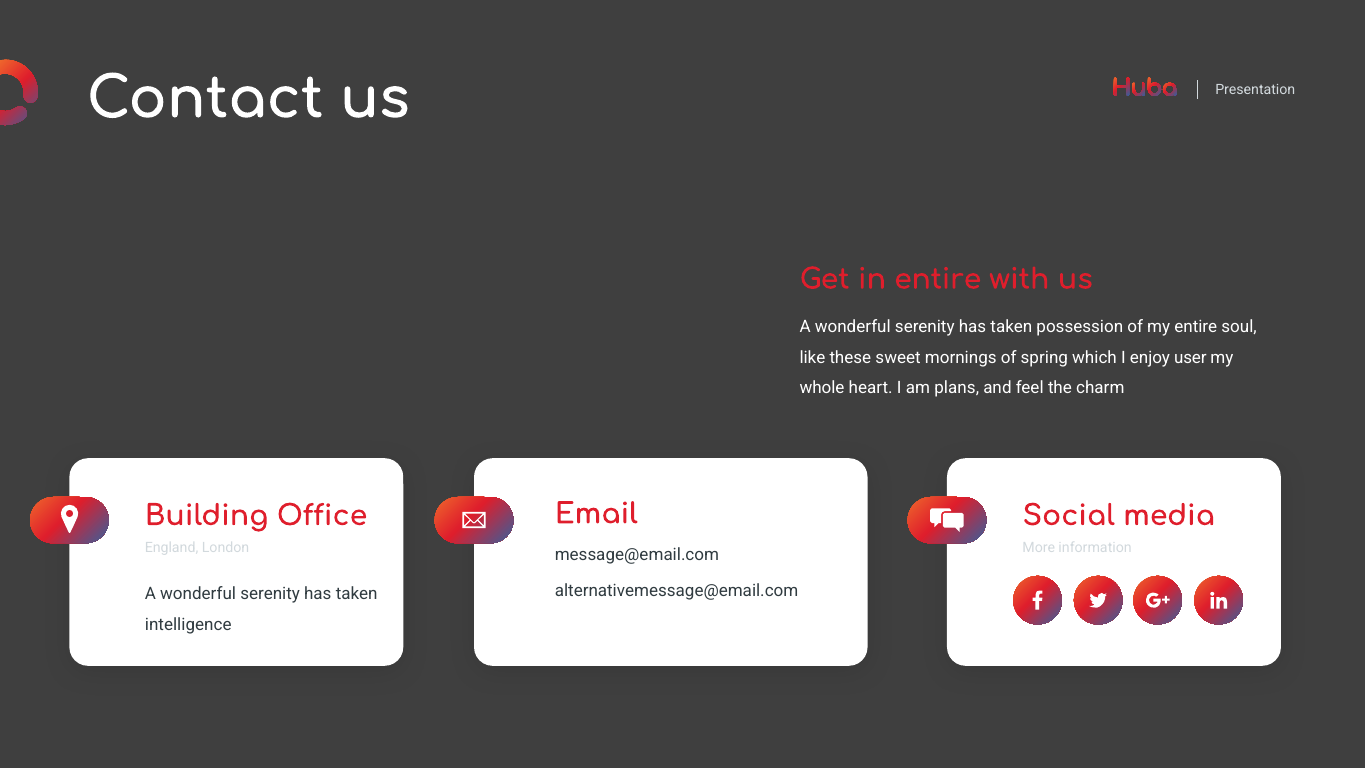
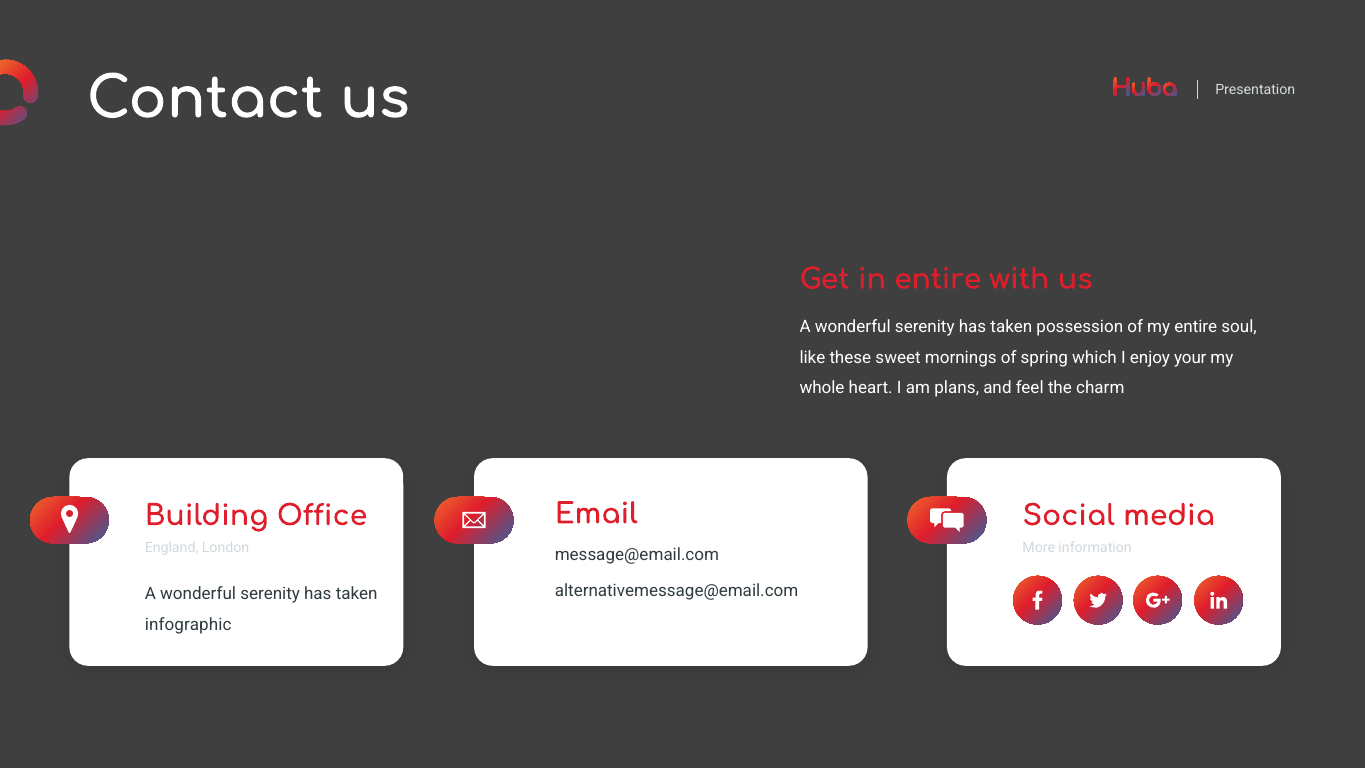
user: user -> your (1190, 357)
intelligence: intelligence -> infographic (188, 624)
